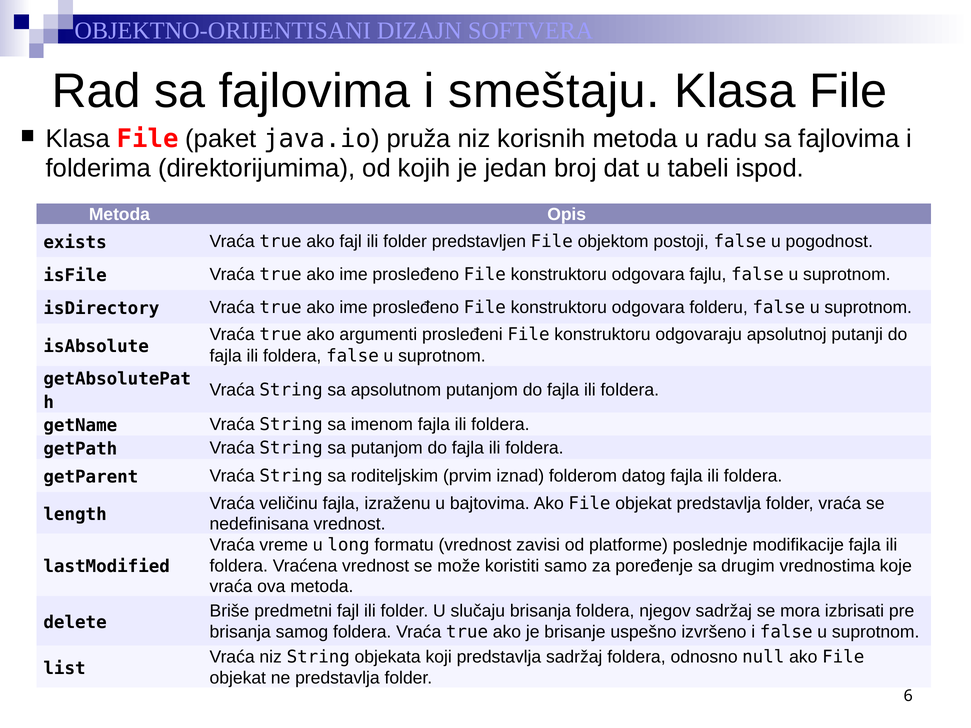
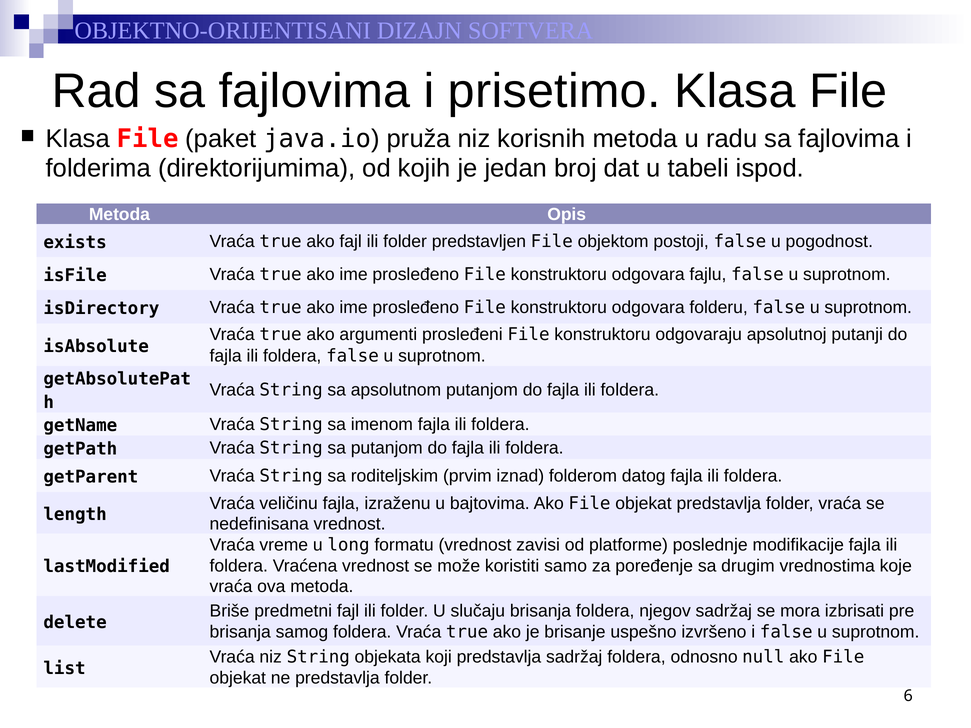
smeštaju: smeštaju -> prisetimo (554, 91)
